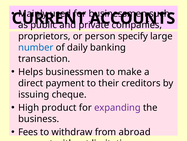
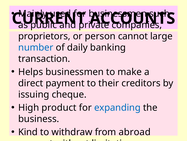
specify: specify -> cannot (133, 36)
expanding colour: purple -> blue (117, 107)
Fees: Fees -> Kind (28, 131)
